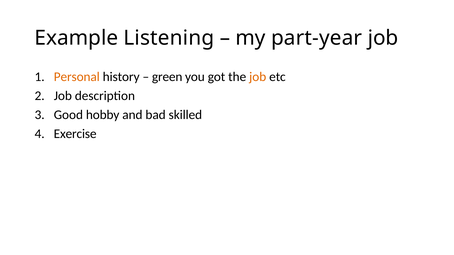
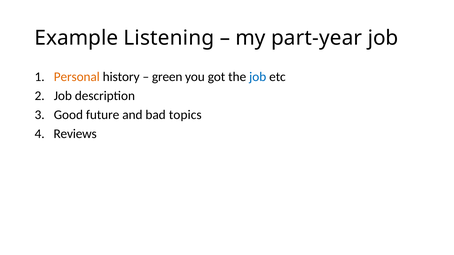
job colour: orange -> blue (258, 77)
hobby: hobby -> future (103, 115)
skilled: skilled -> topics (185, 115)
Exercise: Exercise -> Reviews (75, 134)
